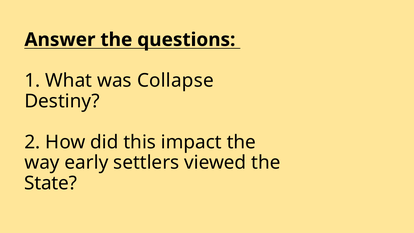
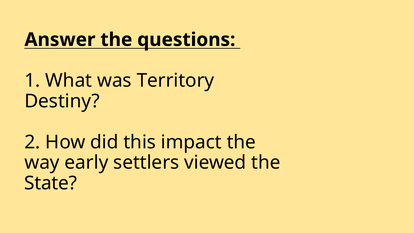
Collapse: Collapse -> Territory (175, 81)
